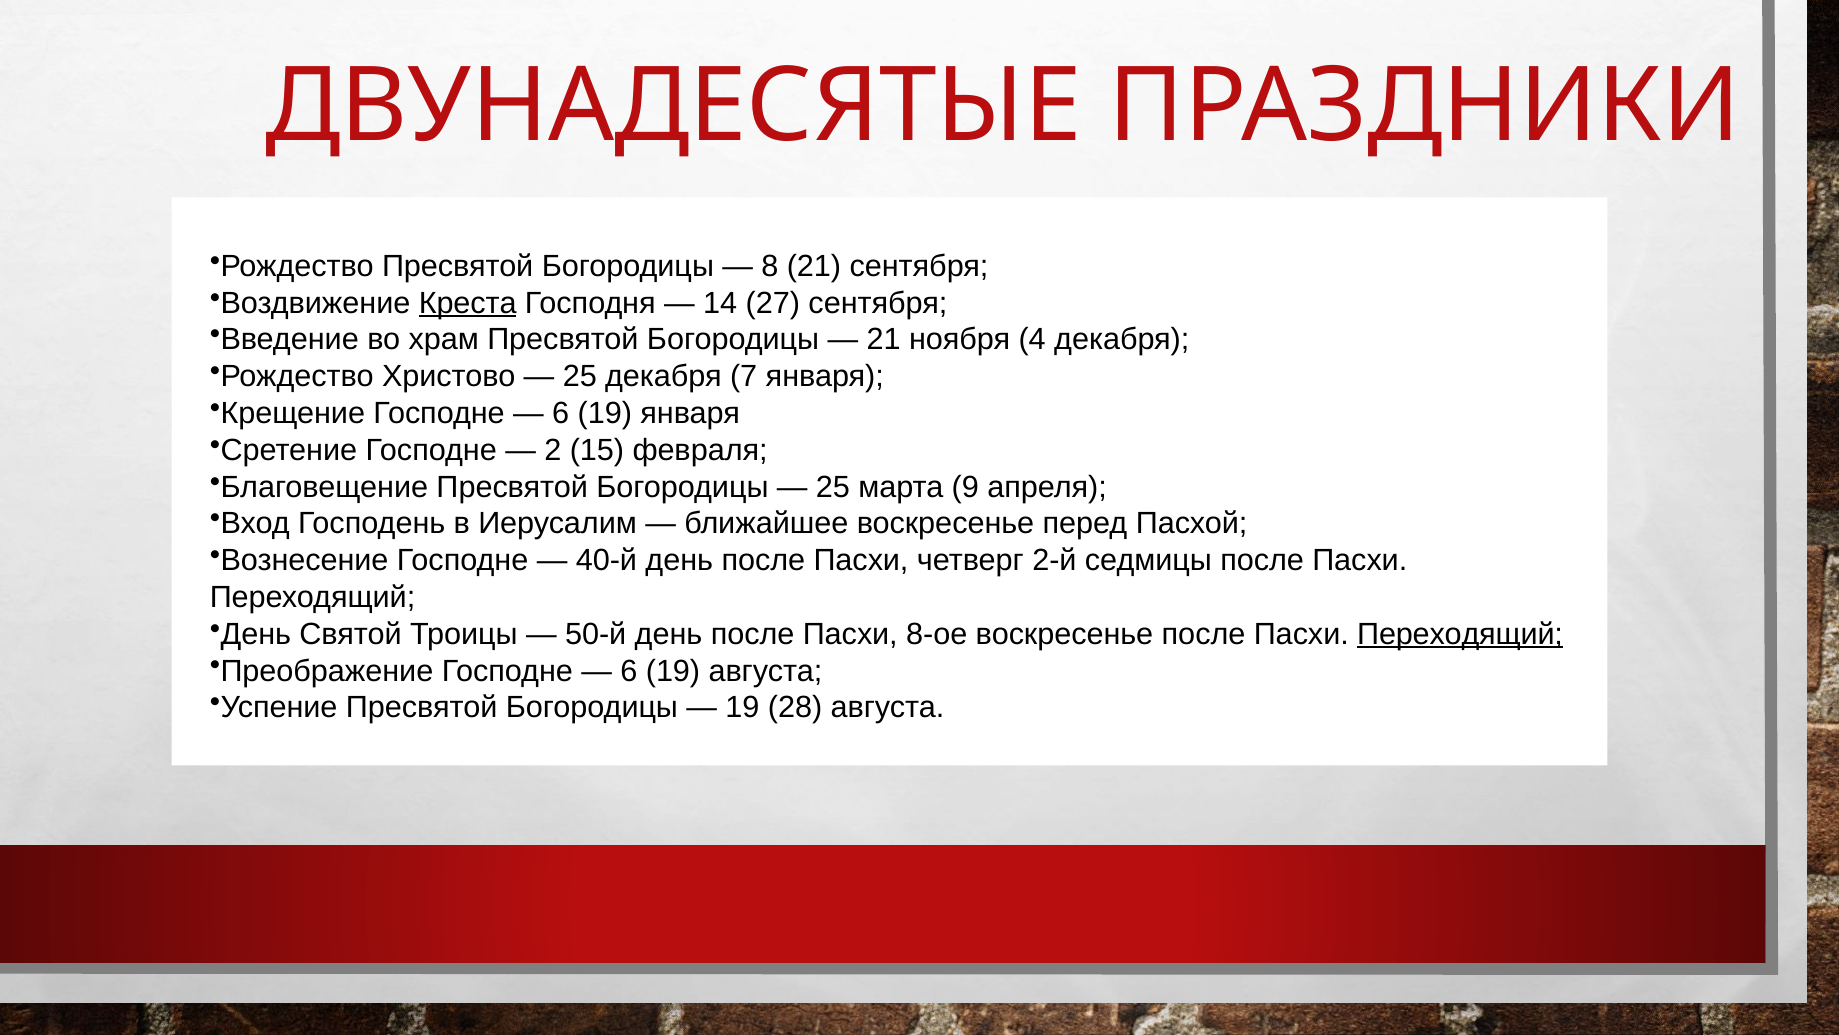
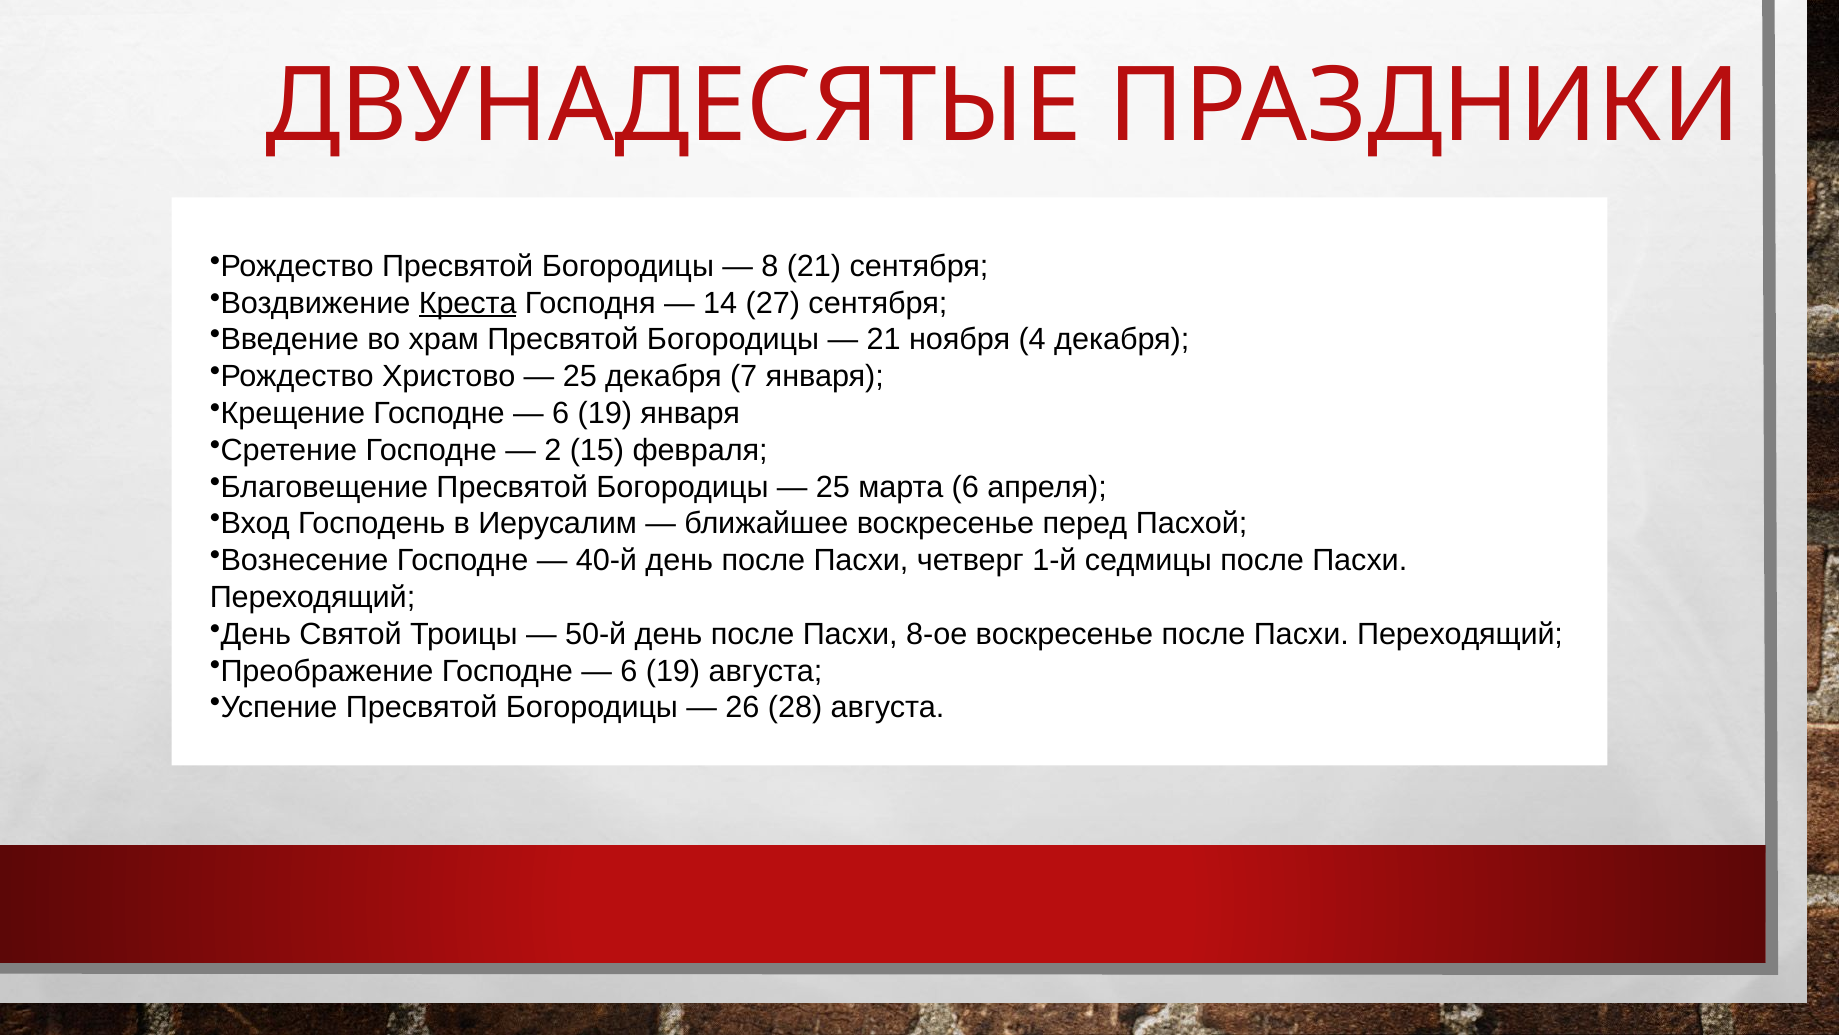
марта 9: 9 -> 6 (965, 487)
2-й: 2-й -> 1-й (1054, 560)
Переходящий underline: present -> none (1460, 634)
19: 19 -> 26 (742, 707)
